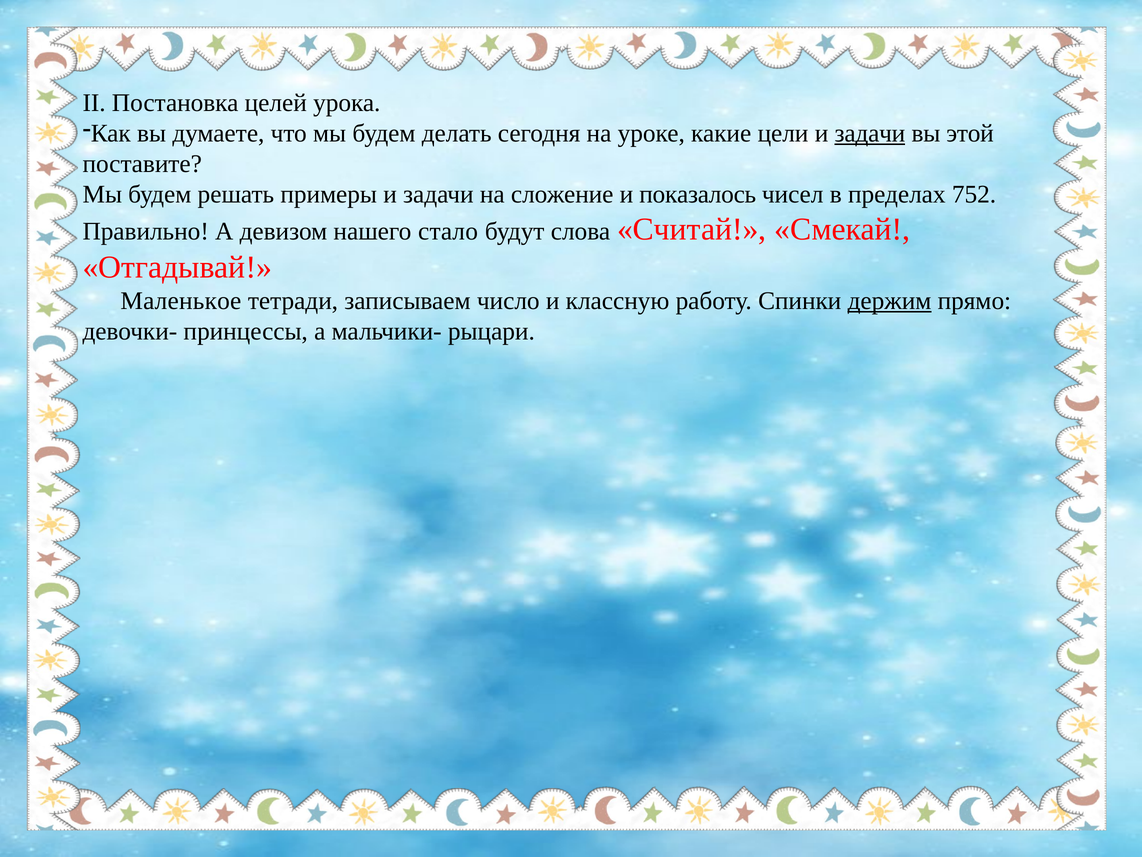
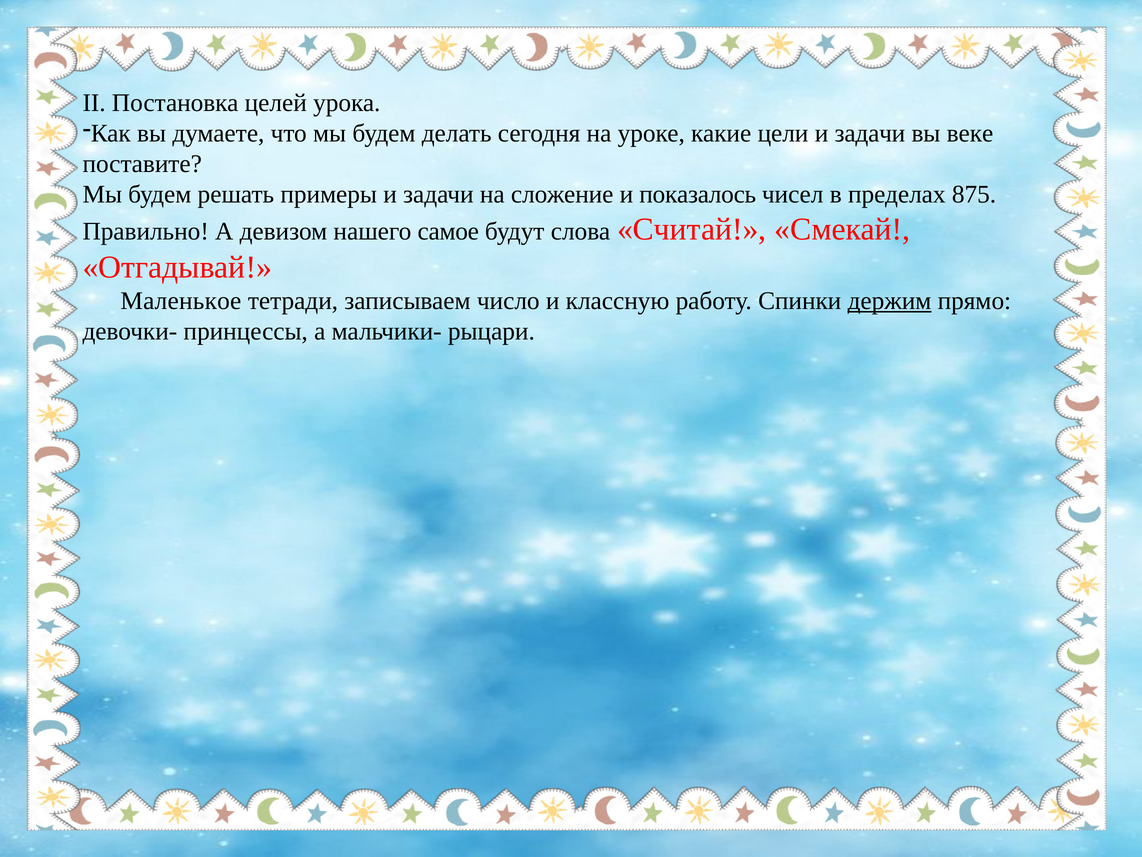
задачи underline: present -> none (870, 133)
этой: этой -> веке (970, 133)
752: 752 -> 875 (974, 194)
стало: стало -> самое (448, 231)
